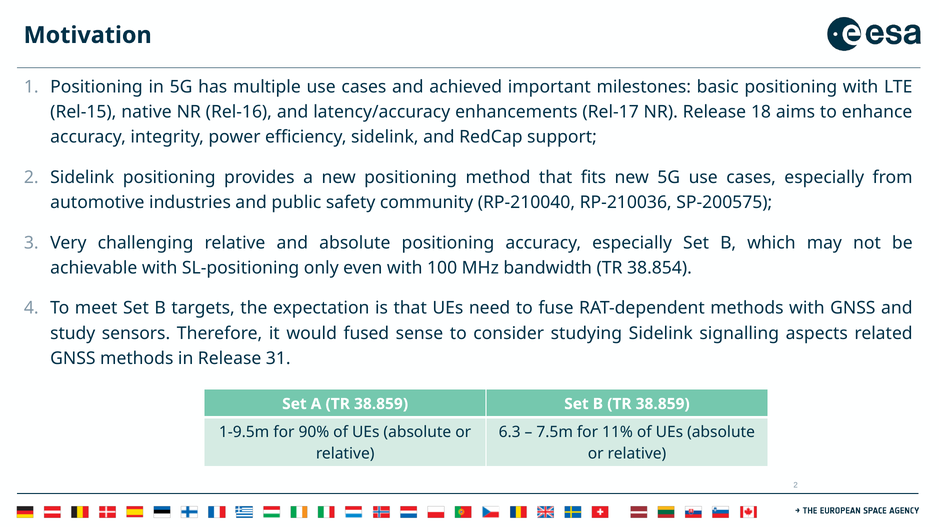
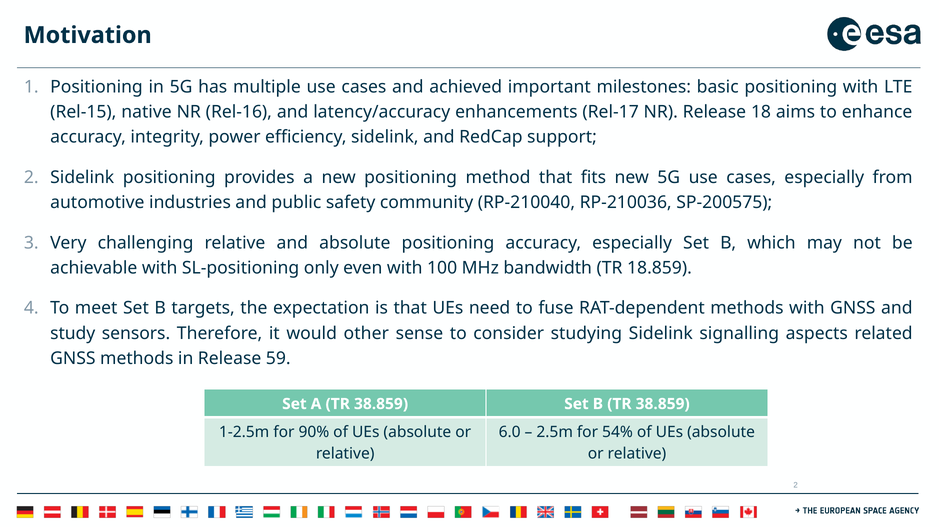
38.854: 38.854 -> 18.859 (659, 268)
fused: fused -> other (366, 333)
31: 31 -> 59 (278, 358)
1-9.5m: 1-9.5m -> 1-2.5m (244, 432)
6.3: 6.3 -> 6.0 (510, 432)
7.5m: 7.5m -> 2.5m (555, 432)
11%: 11% -> 54% (618, 432)
